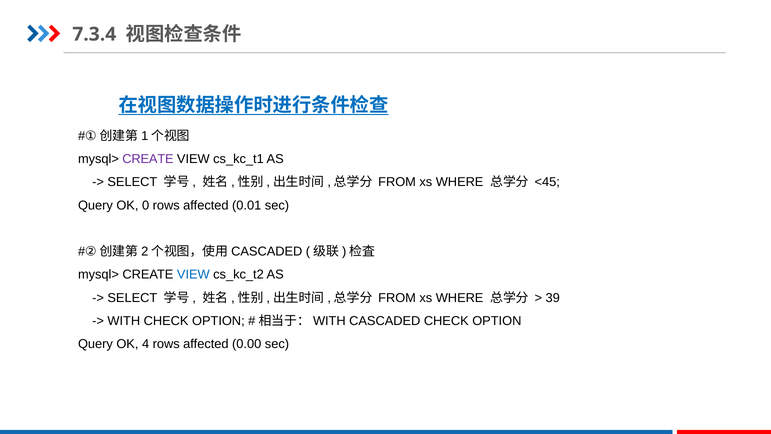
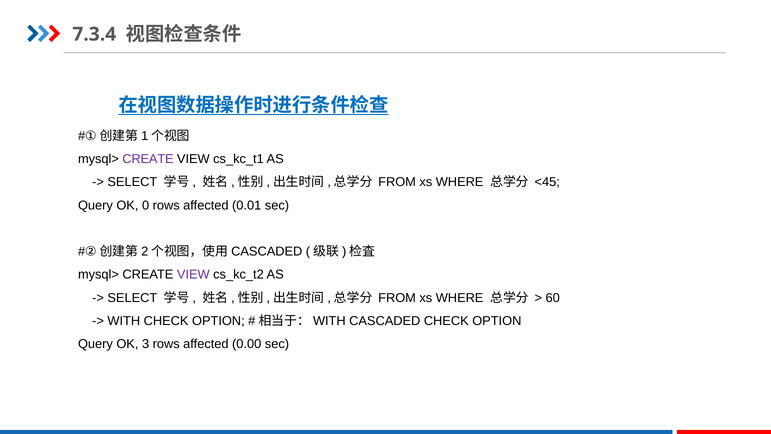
VIEW colour: blue -> purple (193, 275)
39: 39 -> 60 (553, 298)
4: 4 -> 3 (146, 344)
